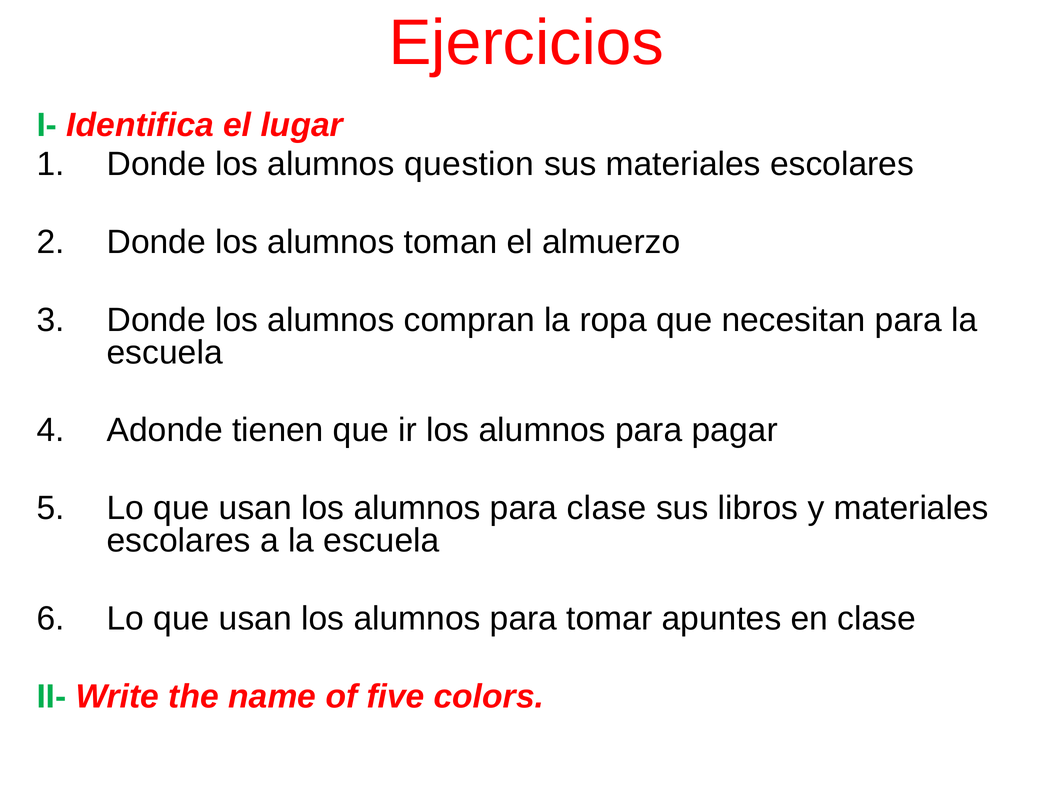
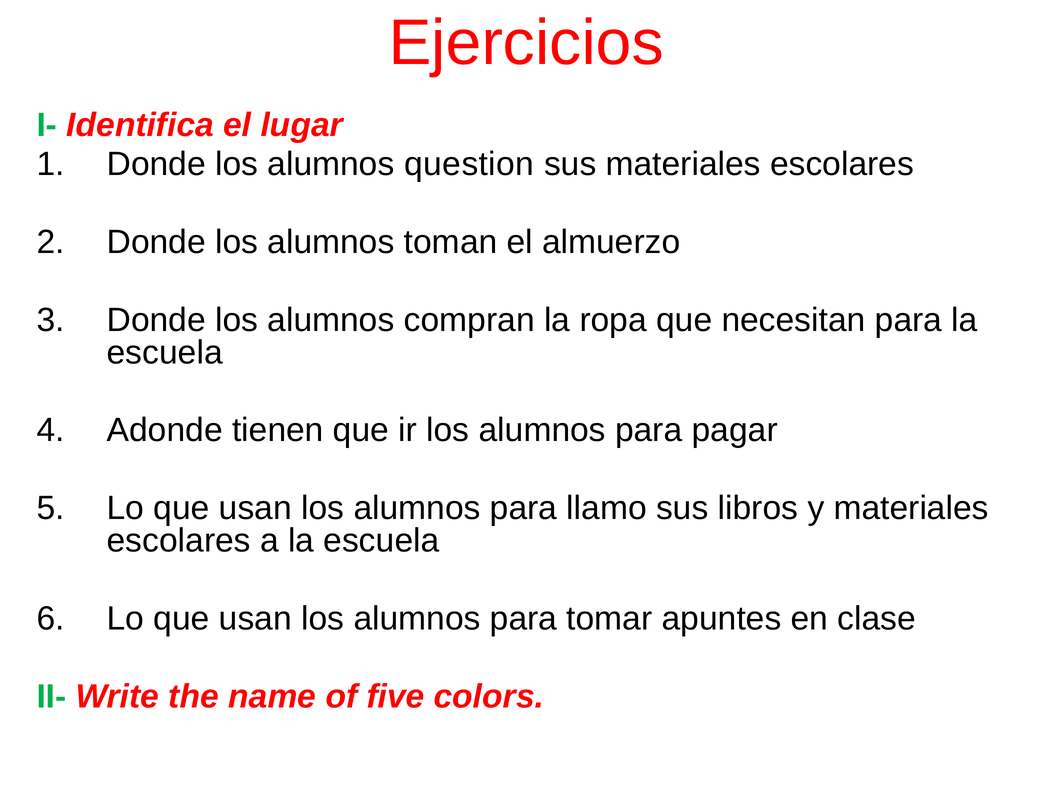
para clase: clase -> llamo (607, 508)
